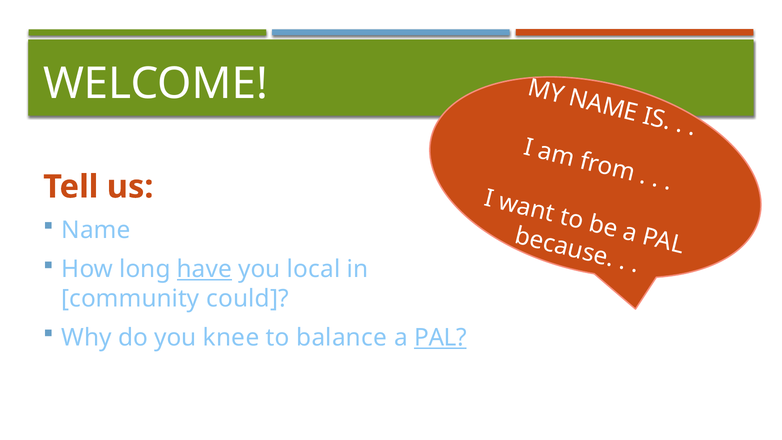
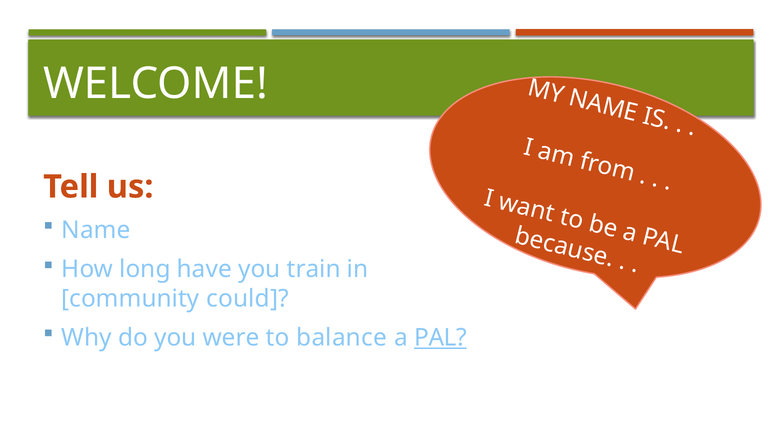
have underline: present -> none (204, 269)
local: local -> train (314, 269)
knee: knee -> were (231, 338)
